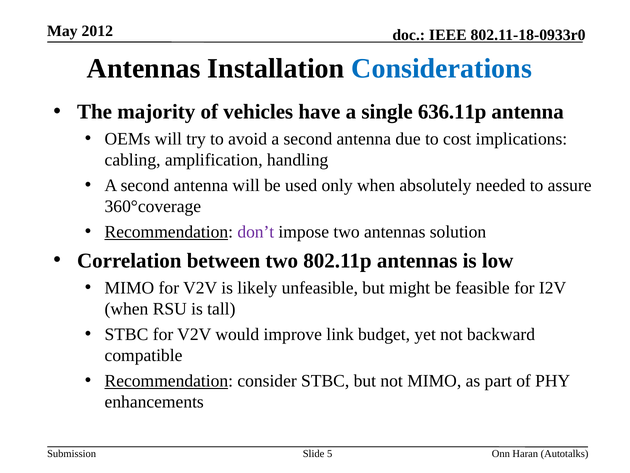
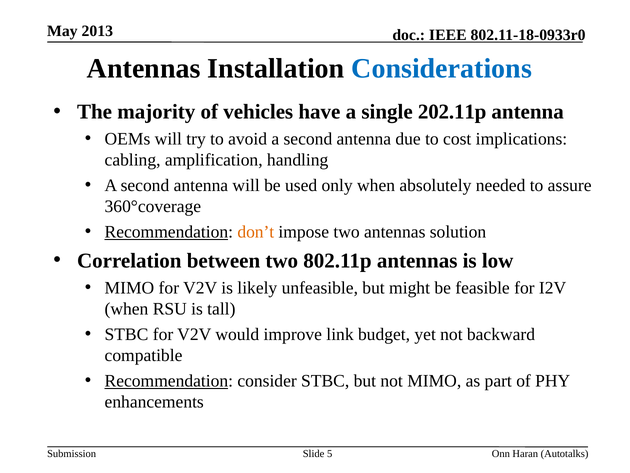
2012: 2012 -> 2013 (97, 31)
636.11p: 636.11p -> 202.11p (452, 112)
don’t colour: purple -> orange (256, 232)
